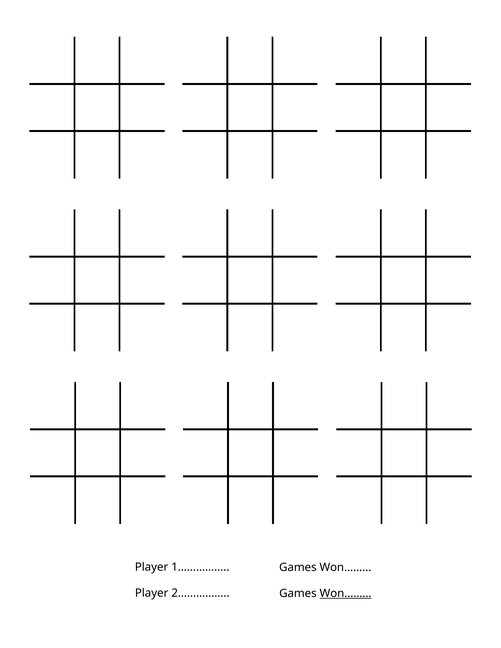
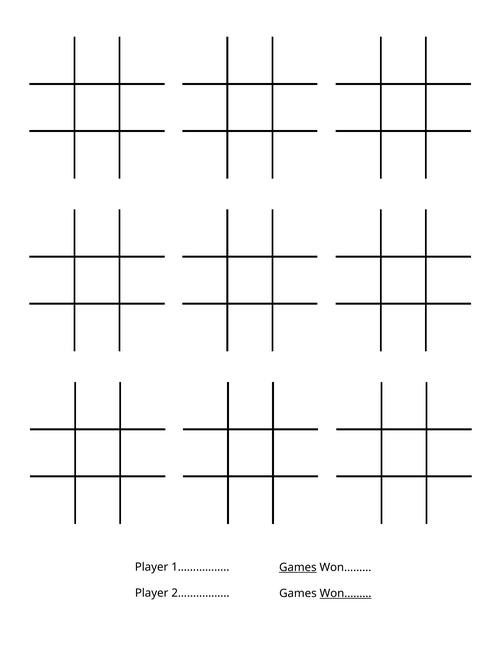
Games underline: none -> present (298, 568)
